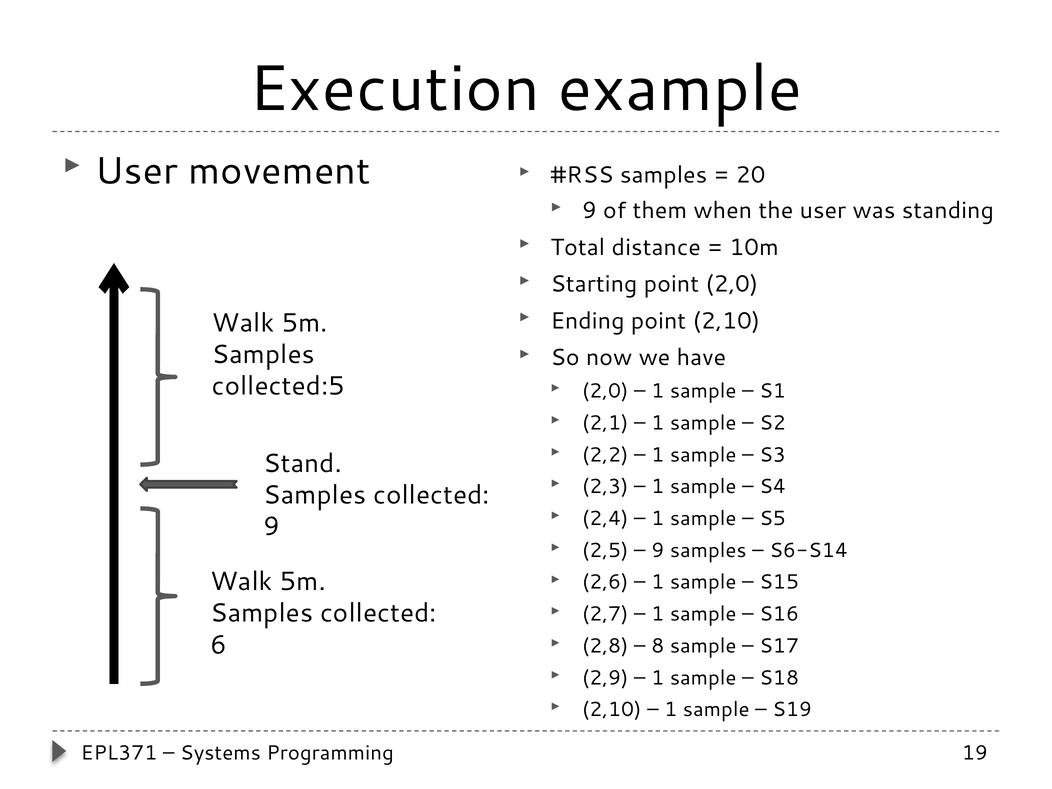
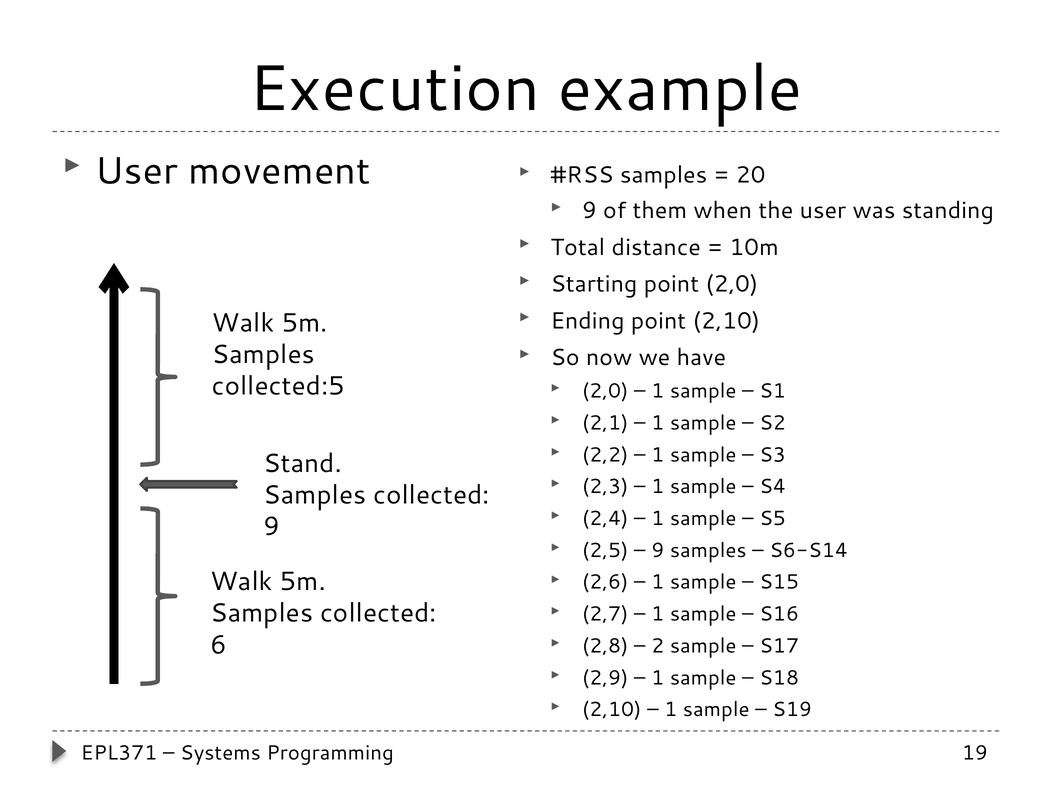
8: 8 -> 2 (658, 646)
